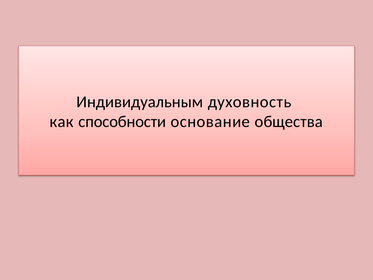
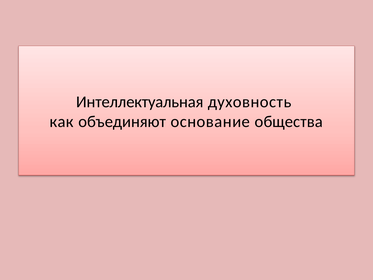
Индивидуальным: Индивидуальным -> Интеллектуальная (140, 102)
способности: способности -> объединяют (122, 122)
